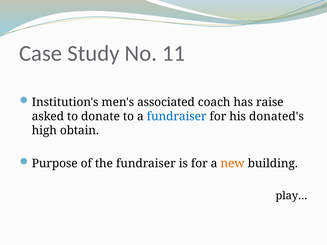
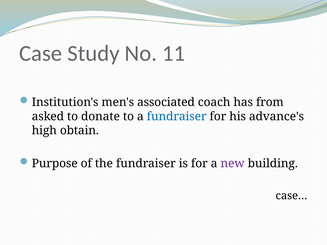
raise: raise -> from (270, 102)
donated's: donated's -> advance's (277, 117)
new colour: orange -> purple (233, 164)
play…: play… -> case… (292, 196)
